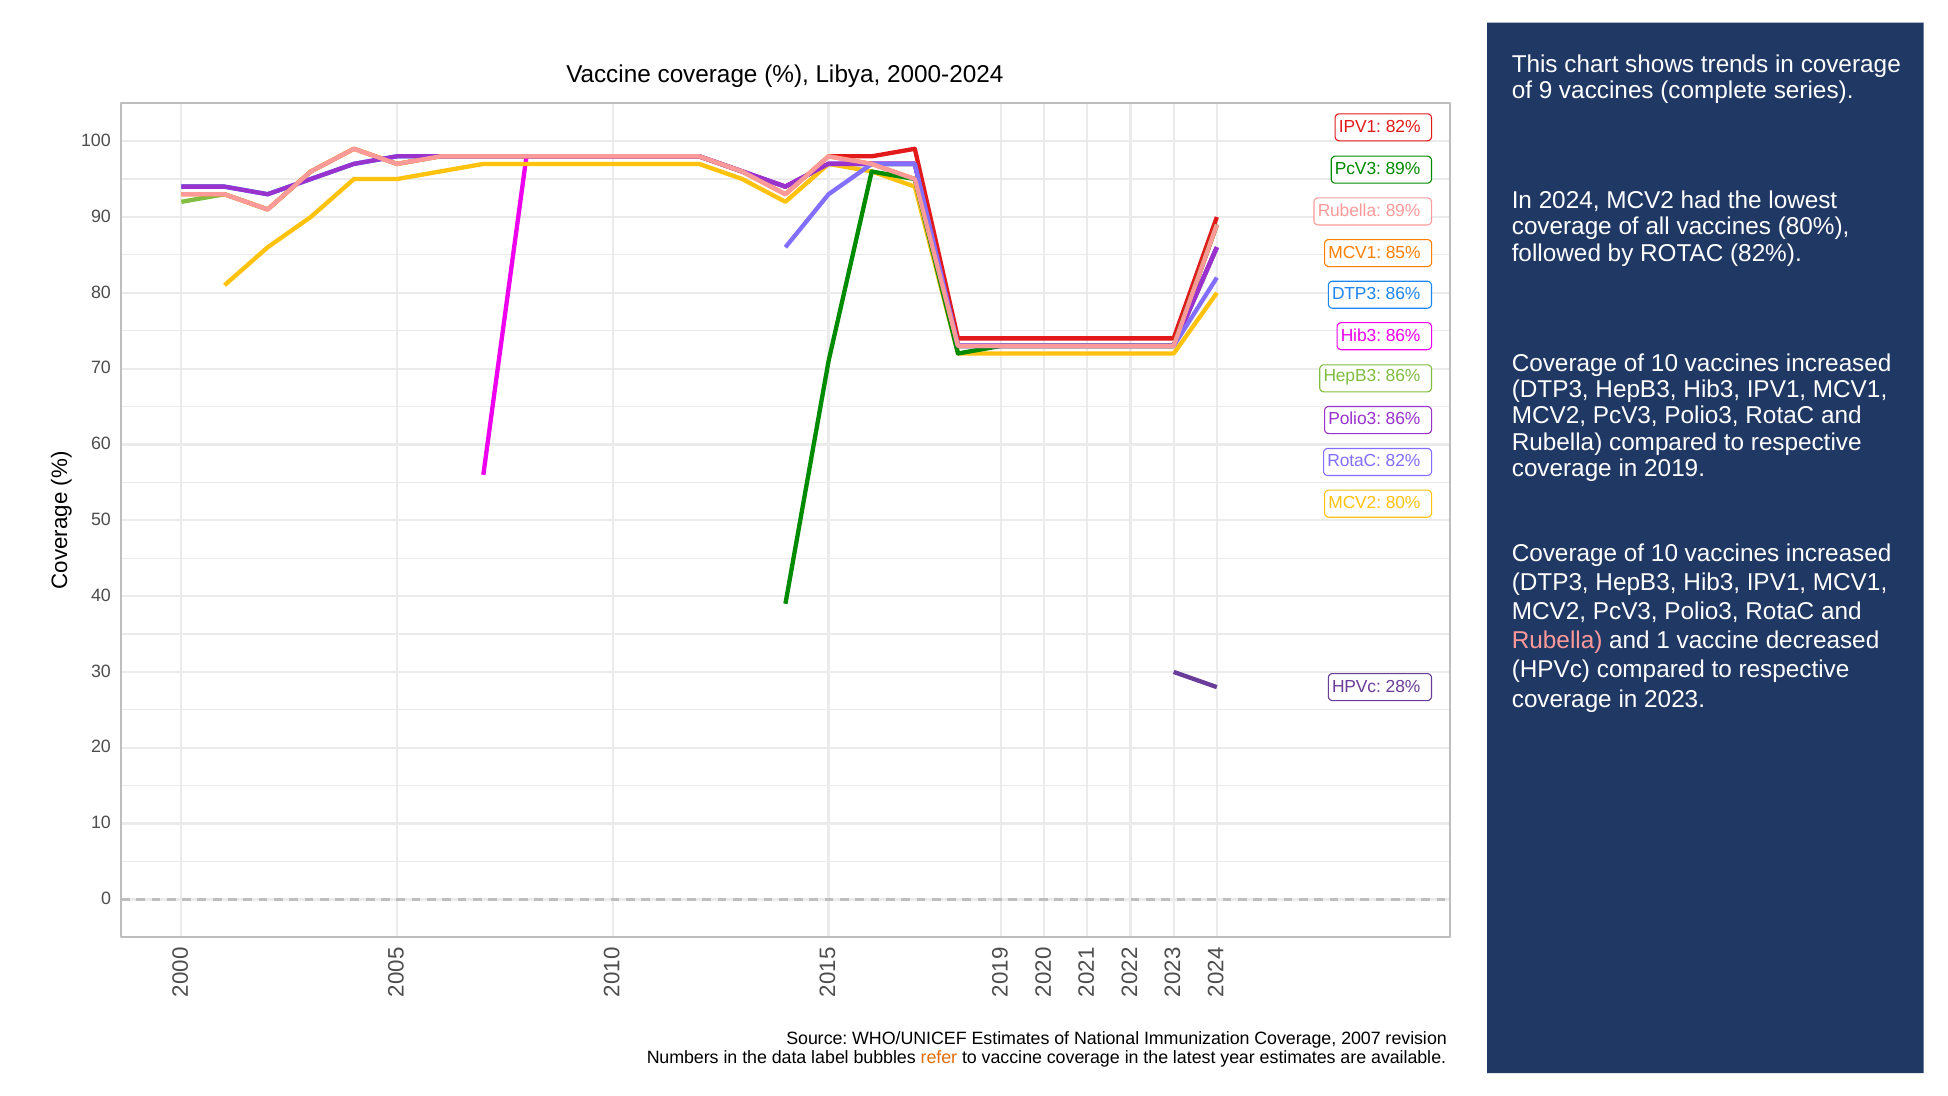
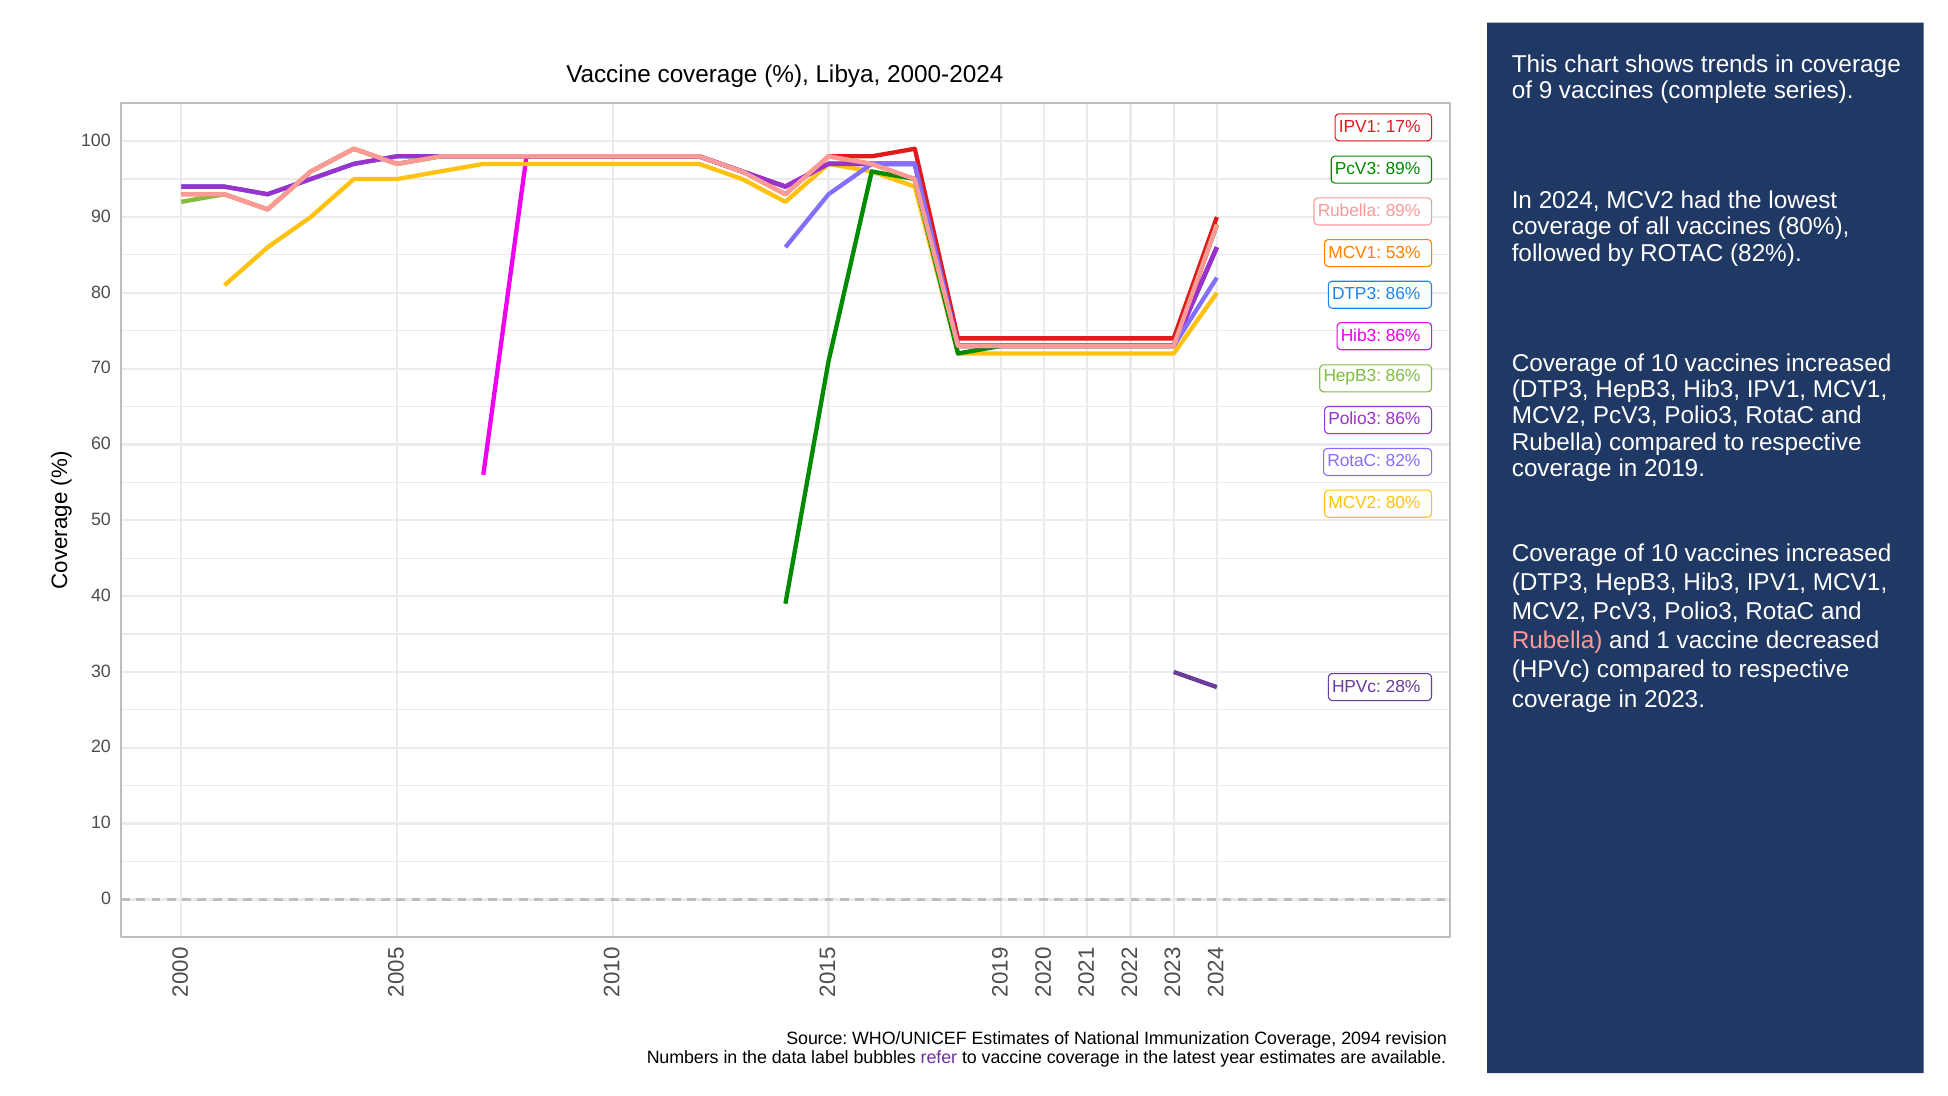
IPV1 82%: 82% -> 17% (1403, 126)
85%: 85% -> 53% (1403, 252)
2007: 2007 -> 2094 (1361, 1038)
refer colour: orange -> purple (939, 1057)
